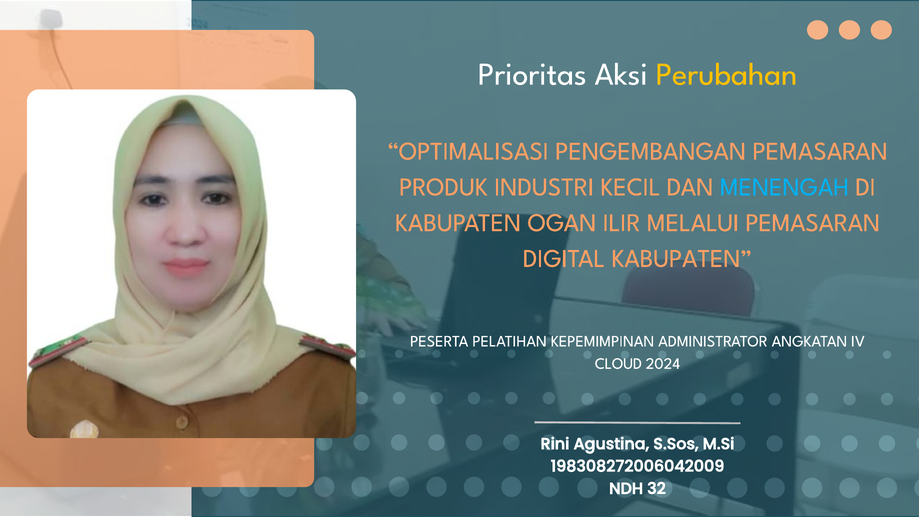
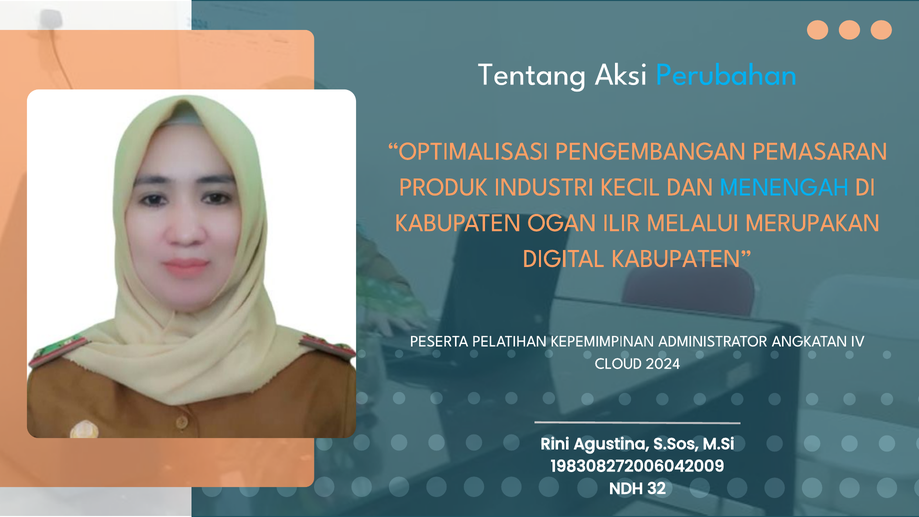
Prioritas: Prioritas -> Tentang (532, 74)
Perubahan colour: yellow -> light blue (726, 74)
MELALUI PEMASARAN: PEMASARAN -> MERUPAKAN (813, 223)
